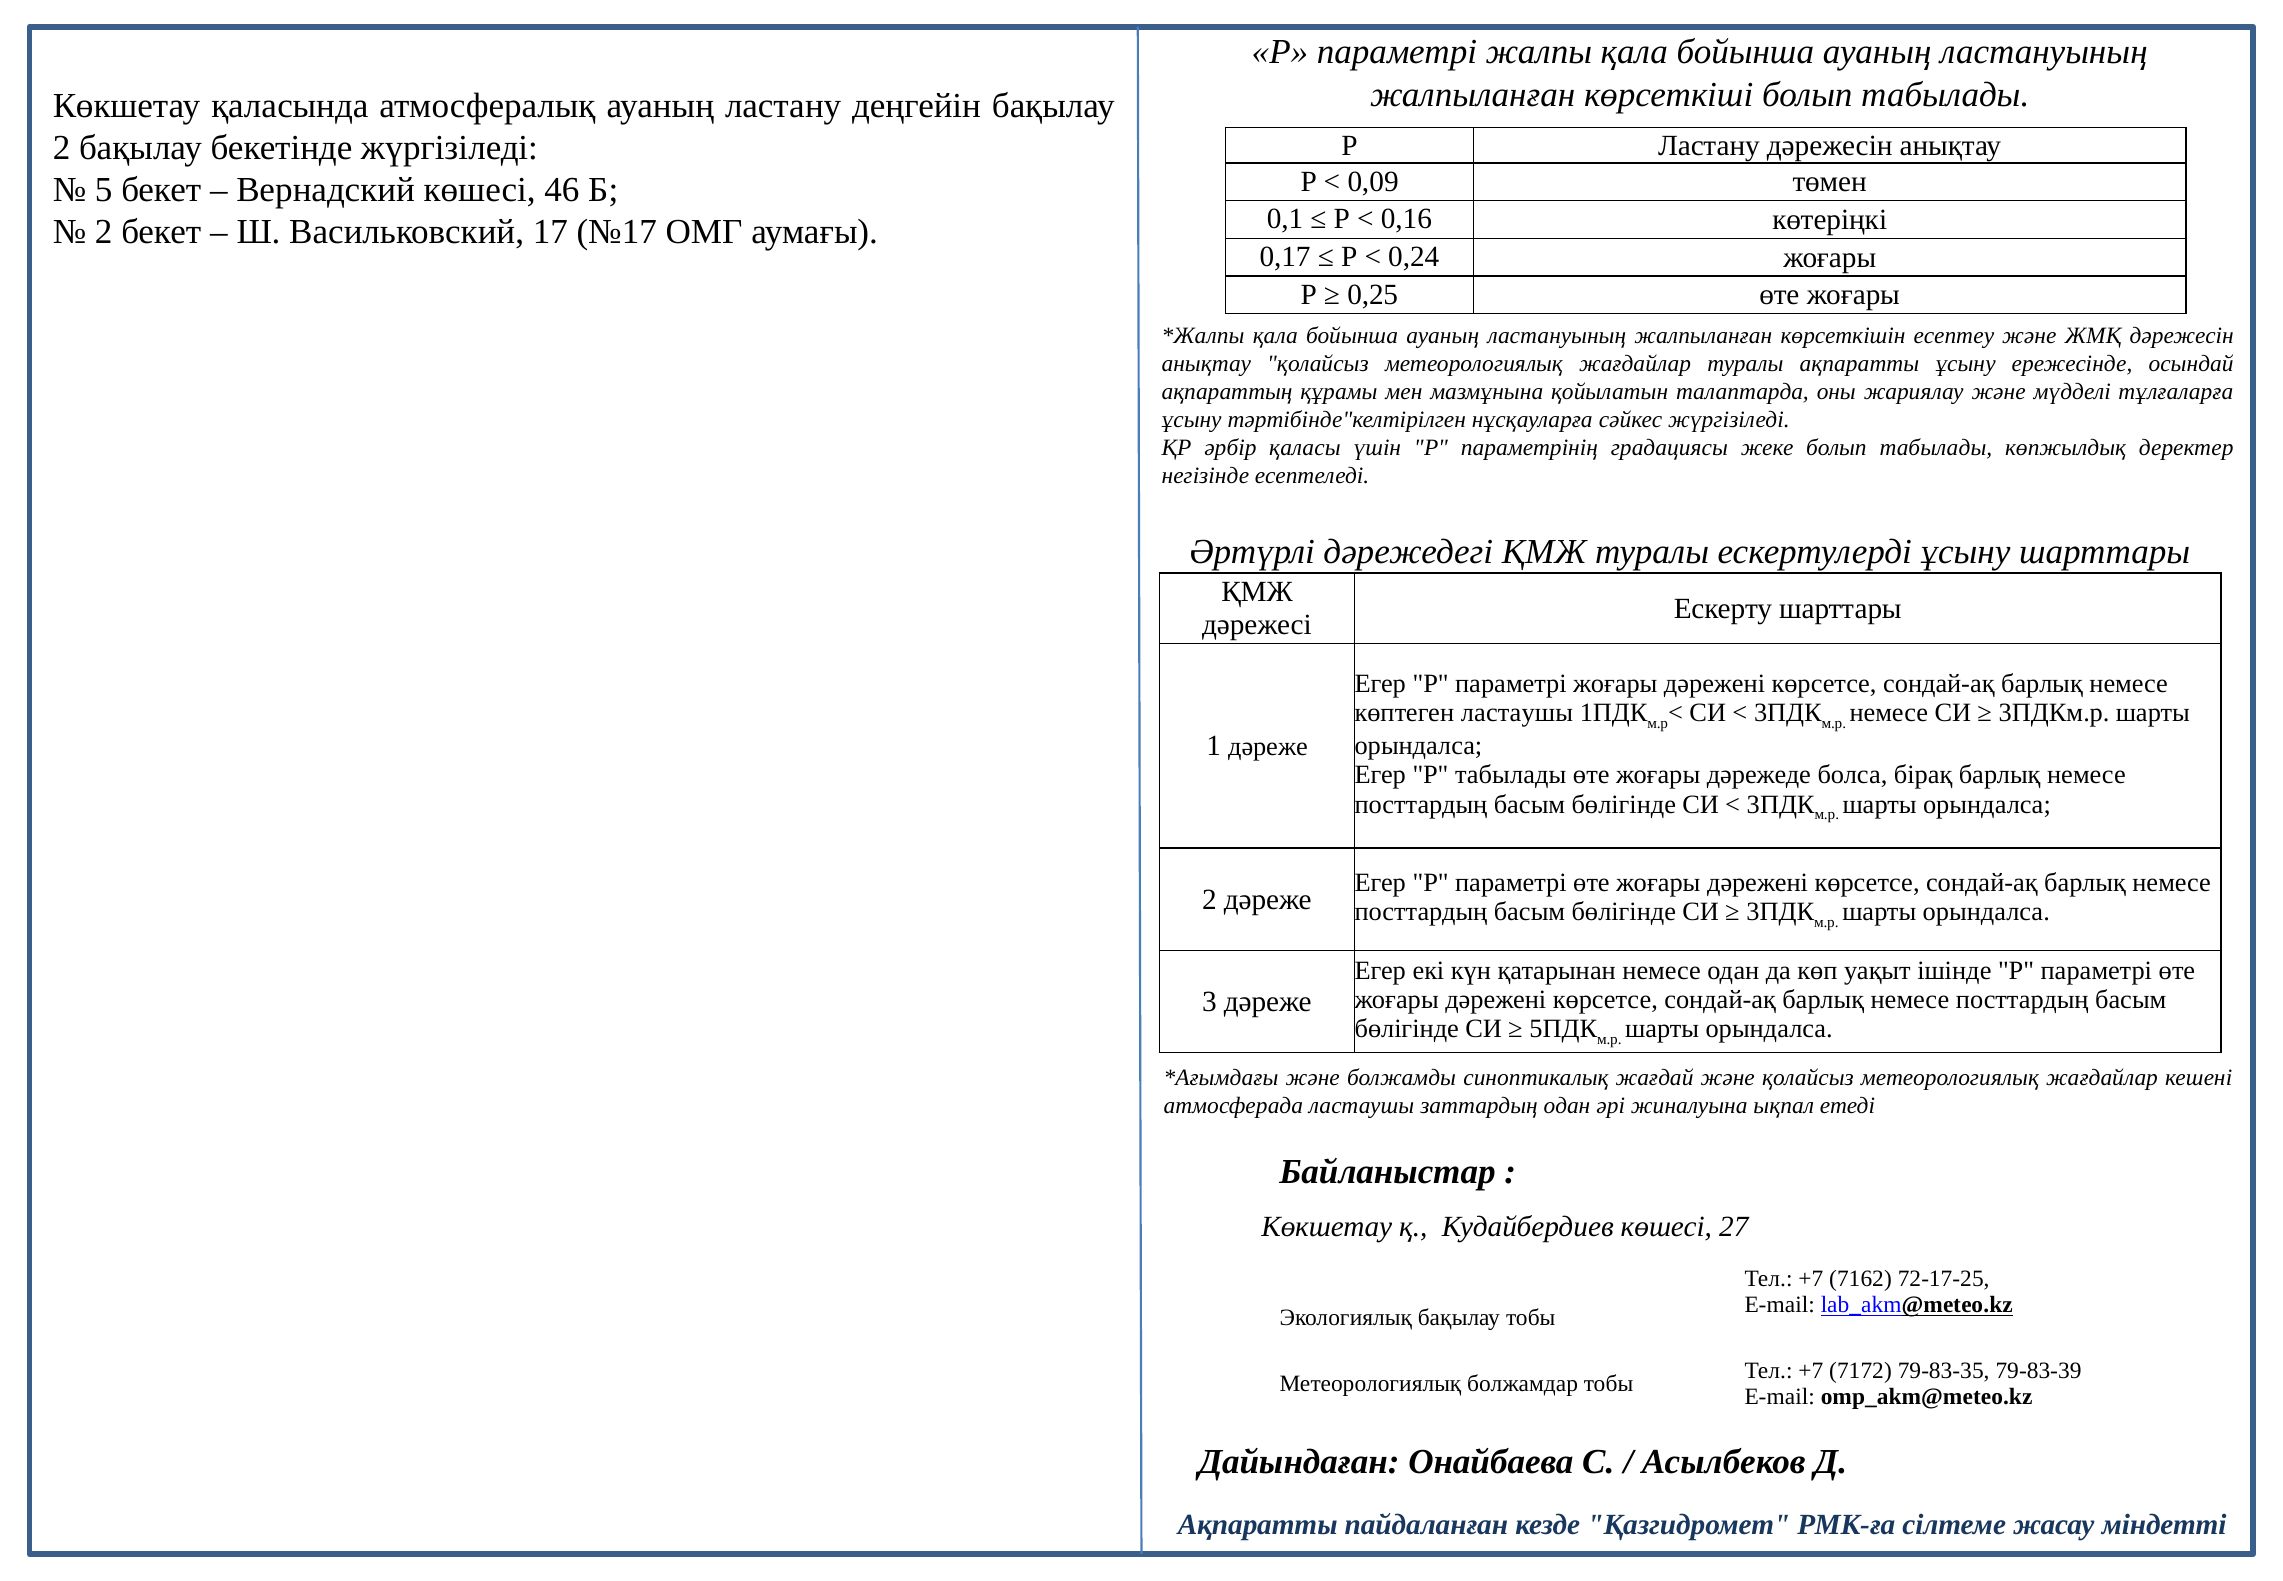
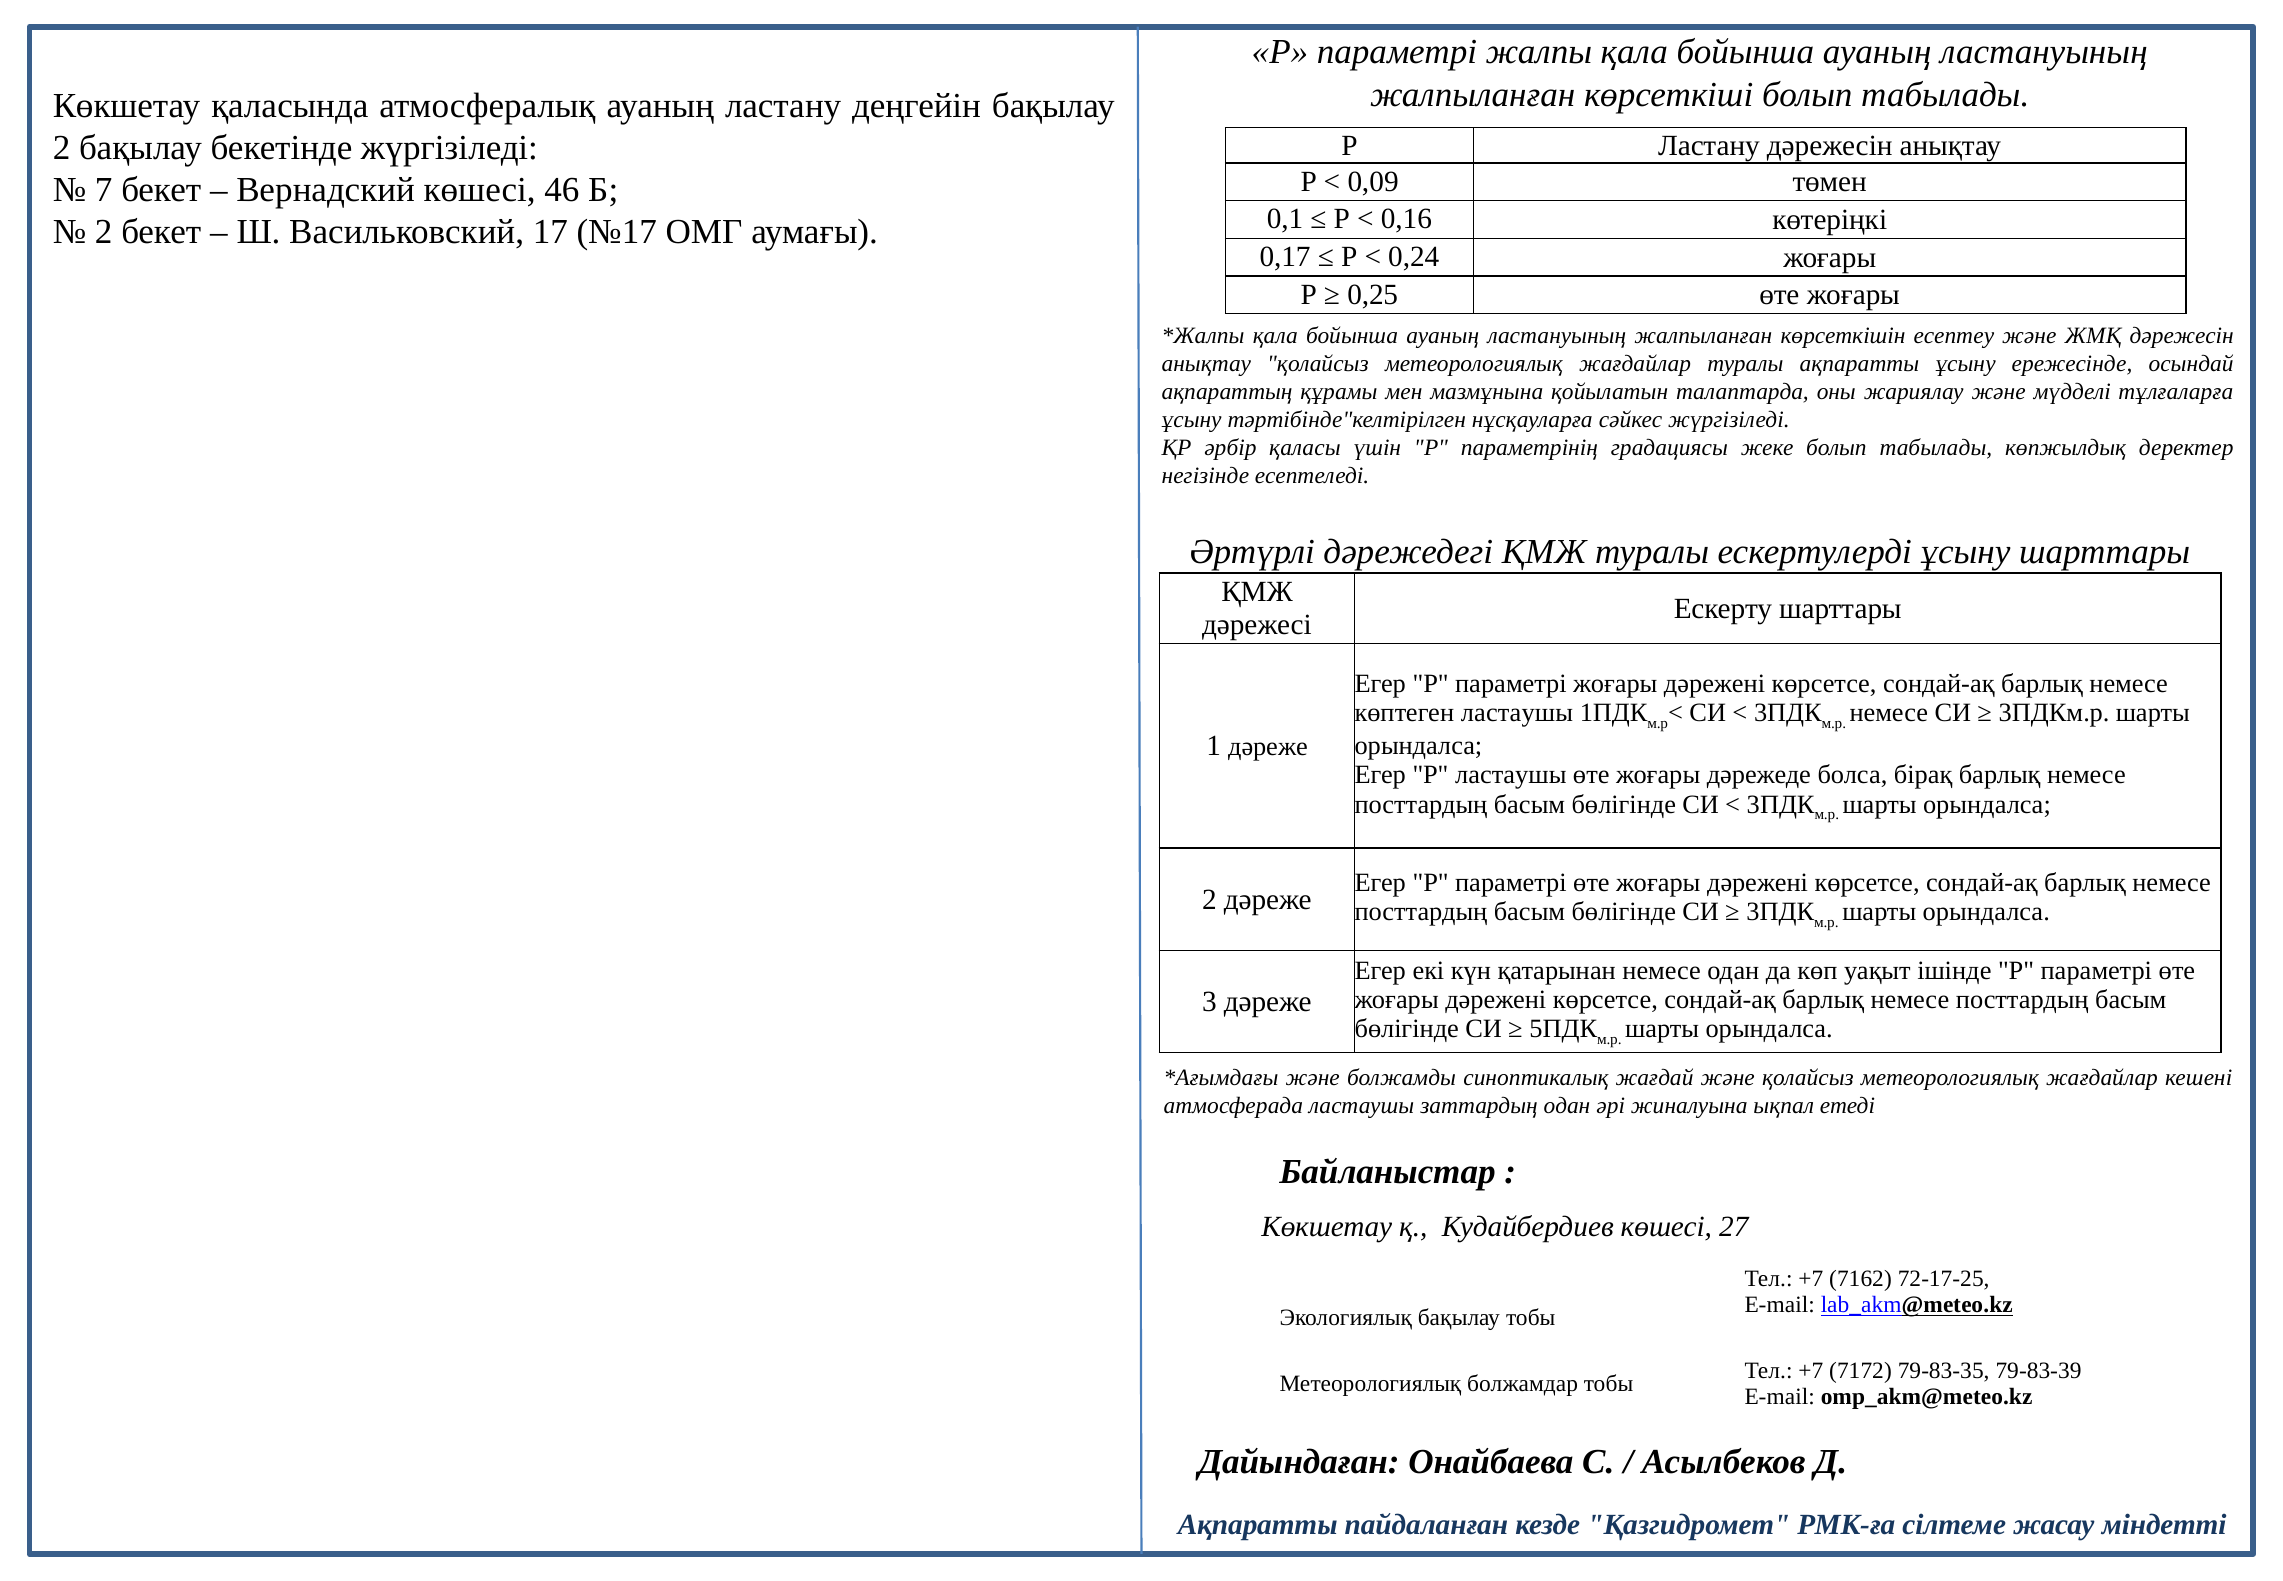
5: 5 -> 7 (104, 190)
P табылады: табылады -> ластаушы (1511, 775)
